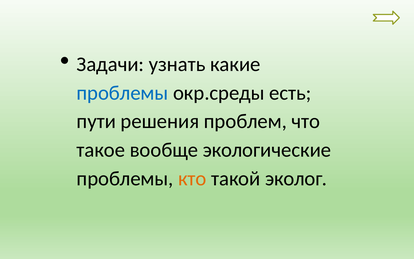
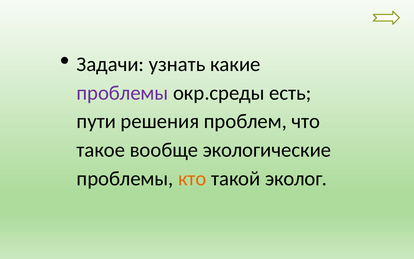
проблемы colour: blue -> purple (123, 93)
